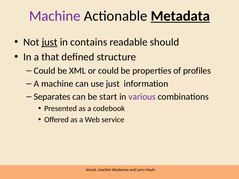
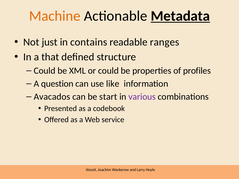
Machine colour: purple -> orange (55, 16)
just underline: present -> none (50, 42)
should: should -> ranges (165, 42)
A machine: machine -> question (57, 84)
use just: just -> like (113, 84)
Separates: Separates -> Avacados (52, 97)
